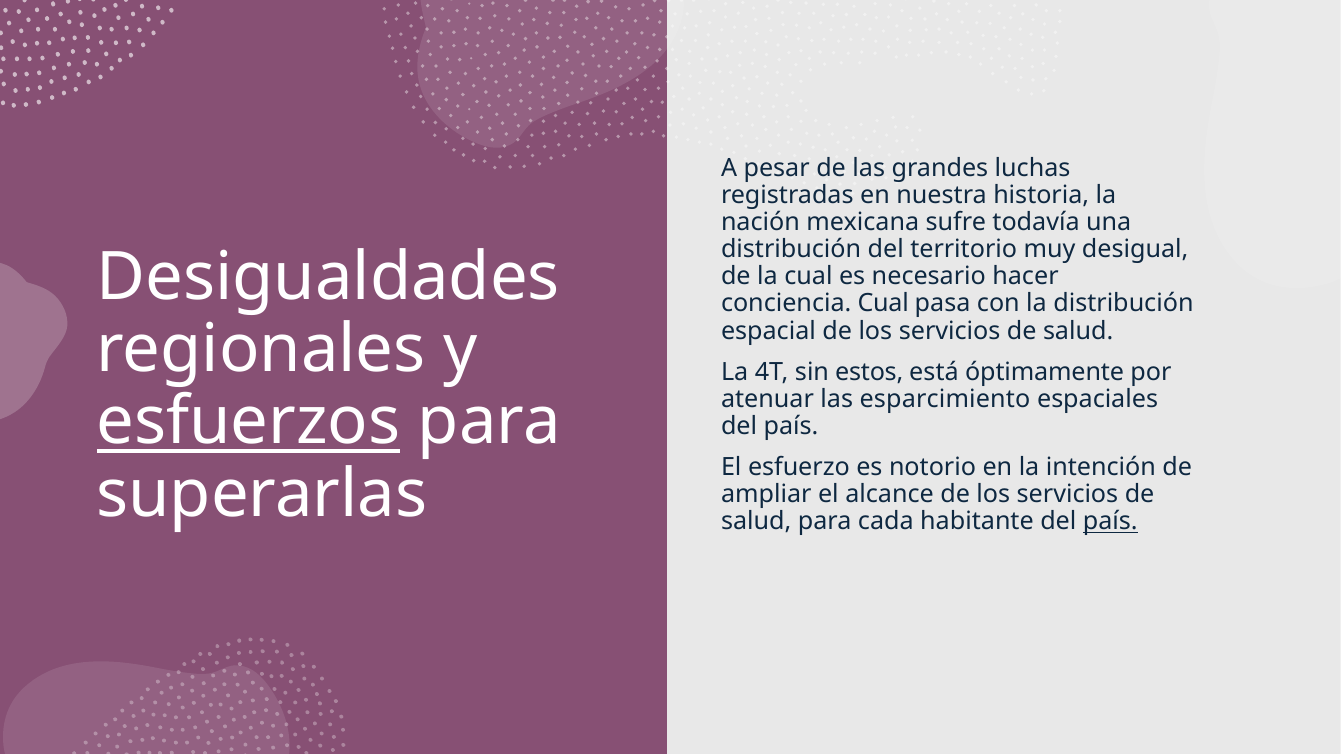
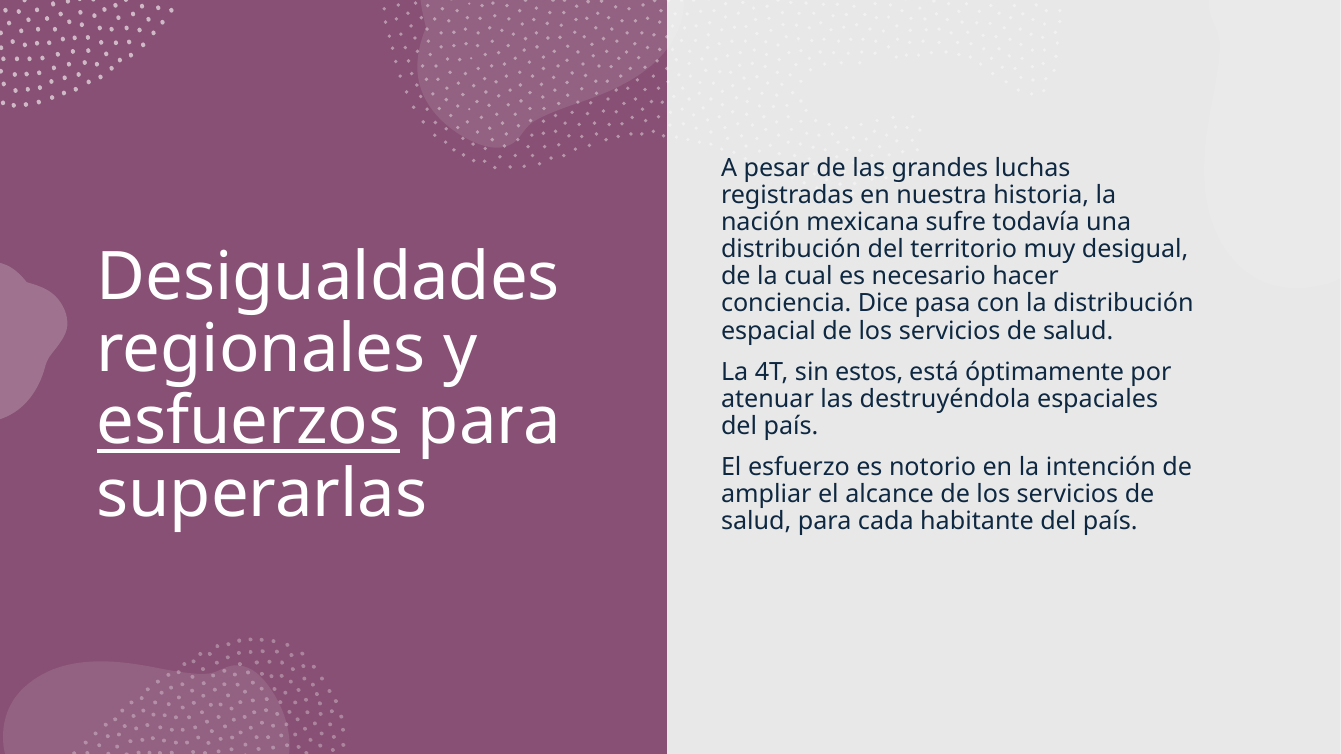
conciencia Cual: Cual -> Dice (883, 304)
esparcimiento: esparcimiento -> destruyéndola (945, 399)
país underline: present -> none (1110, 522)
